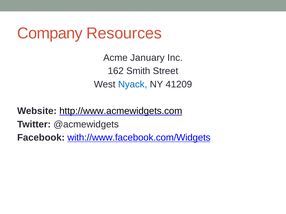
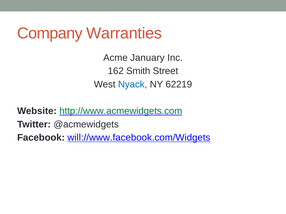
Resources: Resources -> Warranties (124, 33)
41209: 41209 -> 62219 (179, 85)
http://www.acmewidgets.com colour: black -> green (121, 111)
with://www.facebook.com/Widgets: with://www.facebook.com/Widgets -> will://www.facebook.com/Widgets (139, 138)
